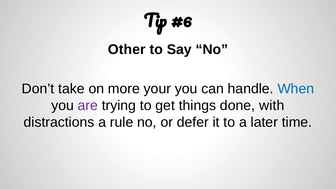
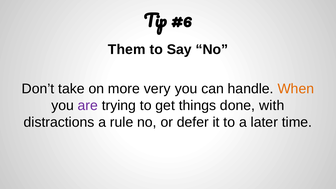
Other: Other -> Them (127, 50)
your: your -> very (157, 89)
When colour: blue -> orange (296, 89)
